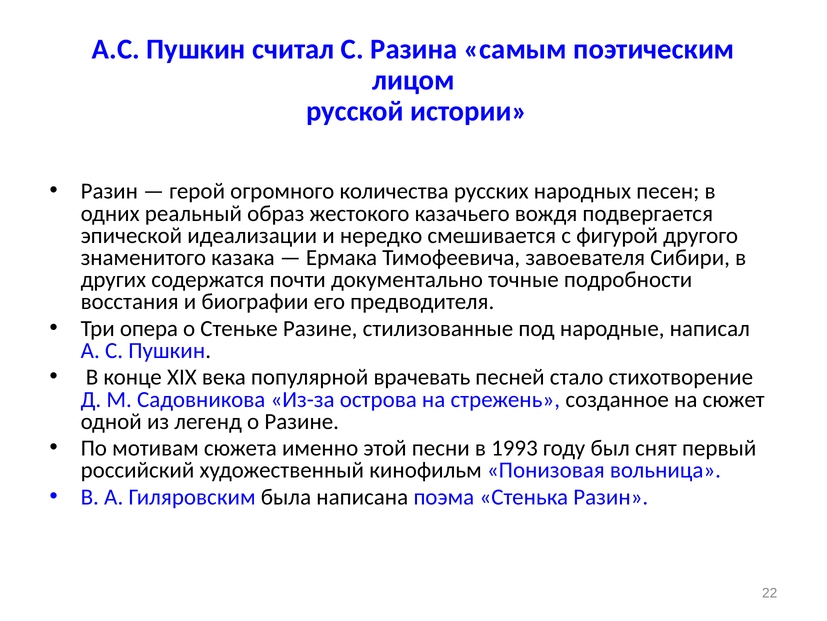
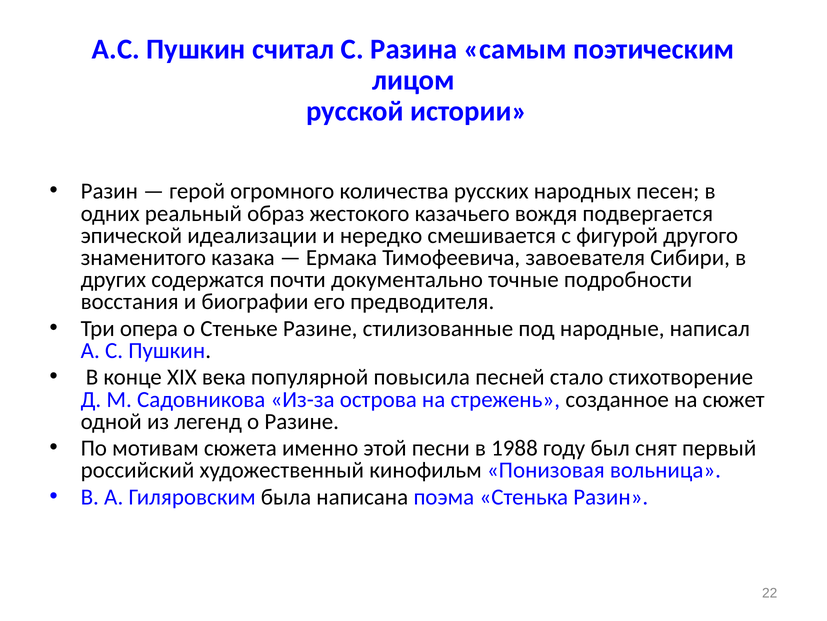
врачевать: врачевать -> повысила (422, 377)
1993: 1993 -> 1988 (514, 448)
